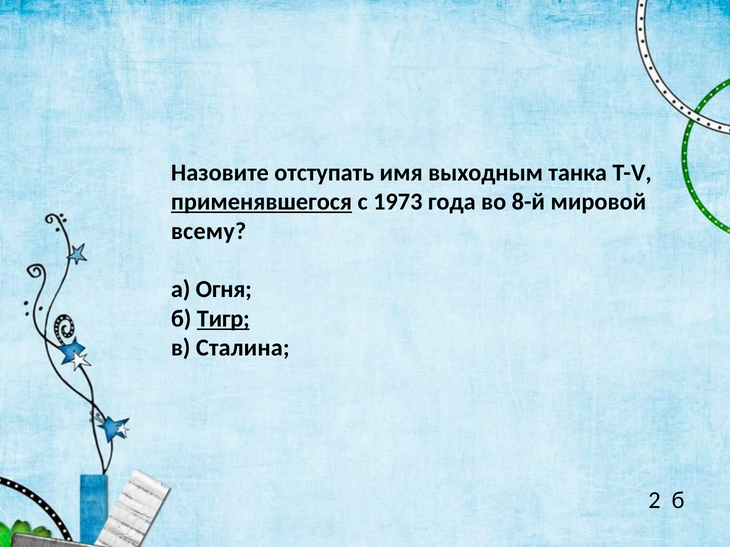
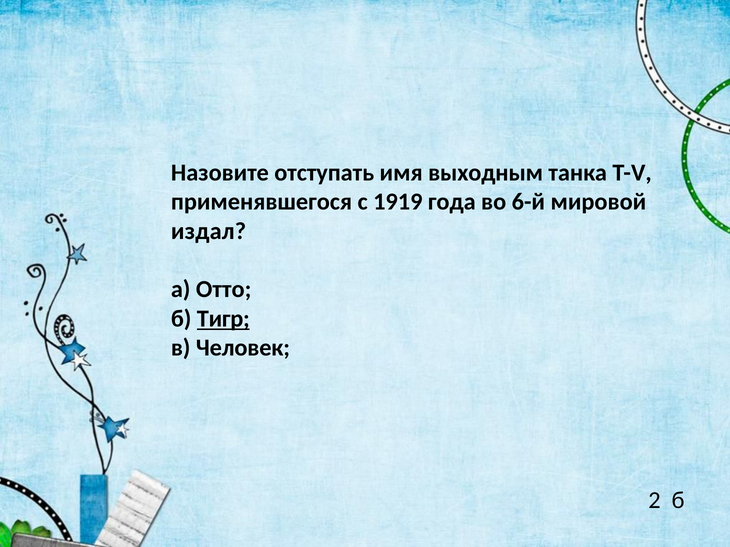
применявшегося underline: present -> none (262, 202)
1973: 1973 -> 1919 (398, 202)
8-й: 8-й -> 6-й (528, 202)
всему: всему -> издал (209, 231)
Огня: Огня -> Отто (224, 290)
Сталина: Сталина -> Человек (243, 348)
